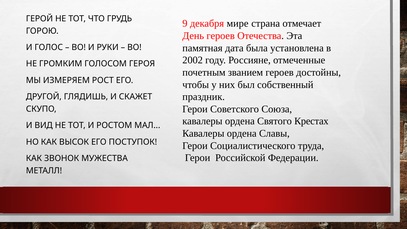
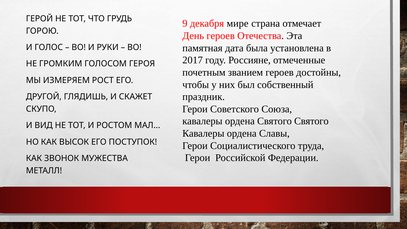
2002: 2002 -> 2017 (193, 60)
Святого Крестах: Крестах -> Святого (311, 121)
